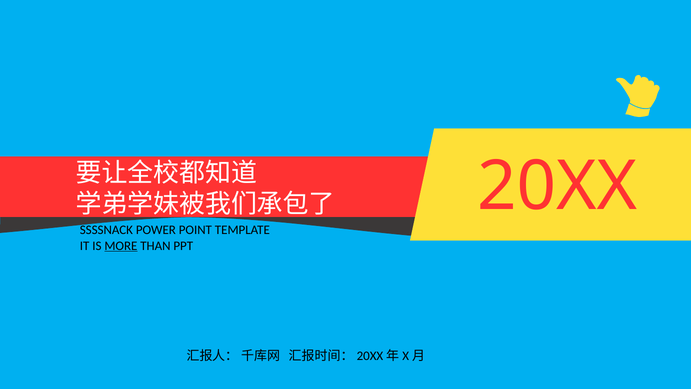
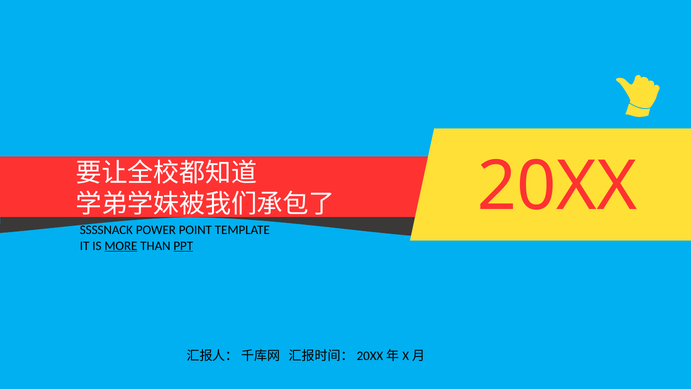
PPT underline: none -> present (183, 246)
